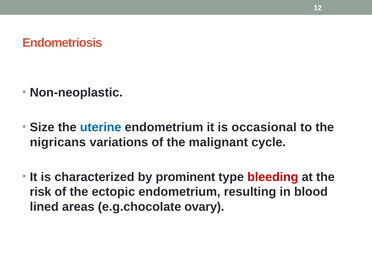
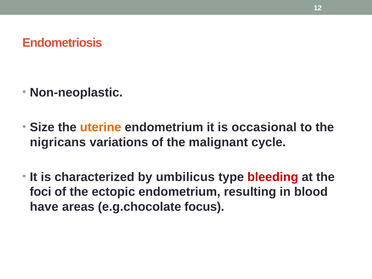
uterine colour: blue -> orange (101, 127)
prominent: prominent -> umbilicus (185, 177)
risk: risk -> foci (40, 192)
lined: lined -> have (44, 207)
ovary: ovary -> focus (204, 207)
